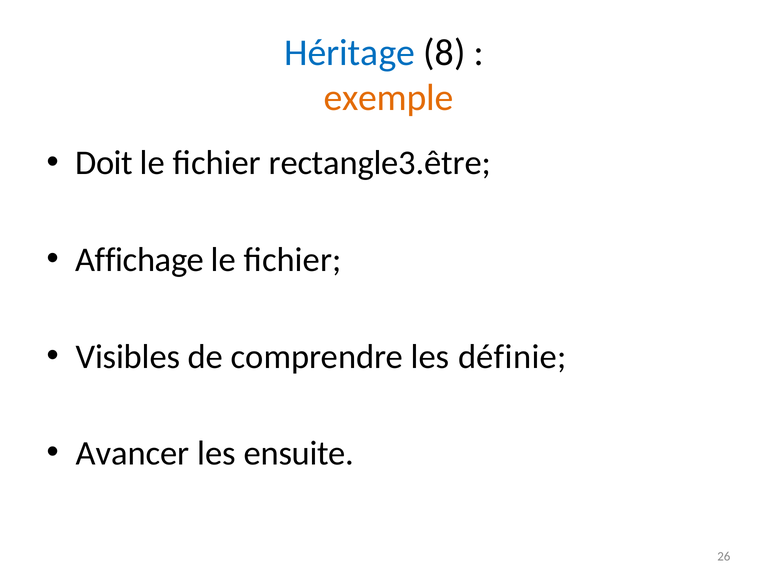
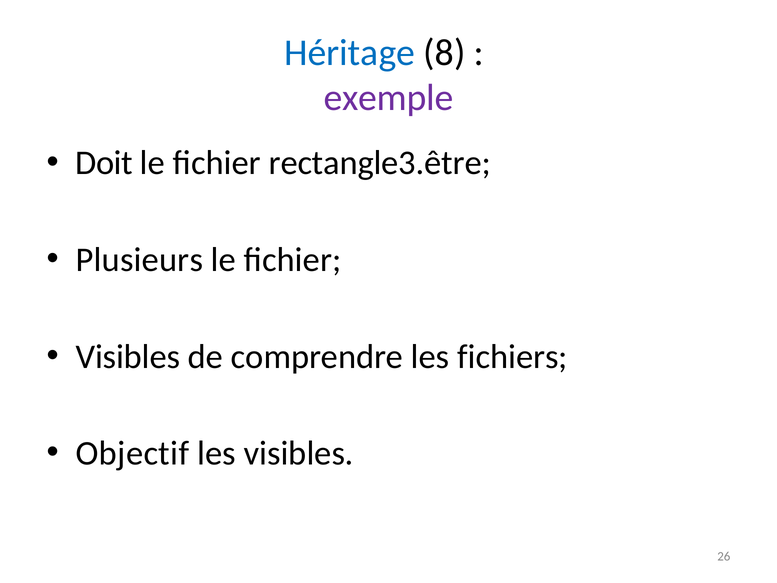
exemple colour: orange -> purple (389, 98)
Affichage: Affichage -> Plusieurs (139, 260)
définie: définie -> fichiers (513, 356)
Avancer: Avancer -> Objectif (132, 453)
les ensuite: ensuite -> visibles (299, 453)
